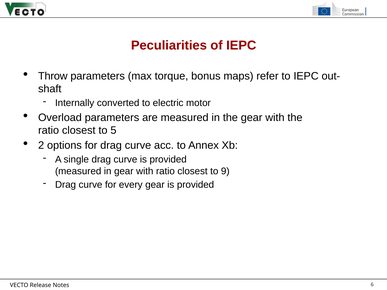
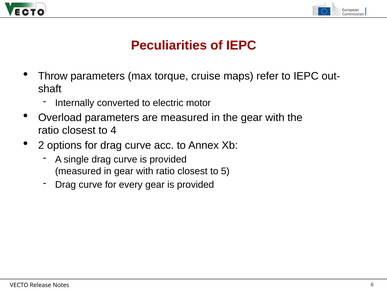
bonus: bonus -> cruise (206, 76)
5: 5 -> 4 (113, 130)
9: 9 -> 5 (225, 171)
